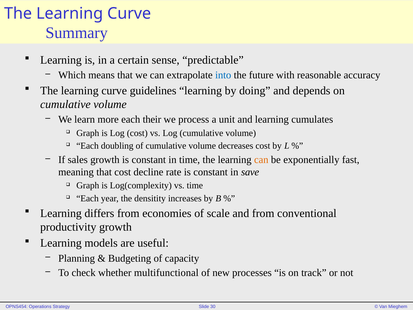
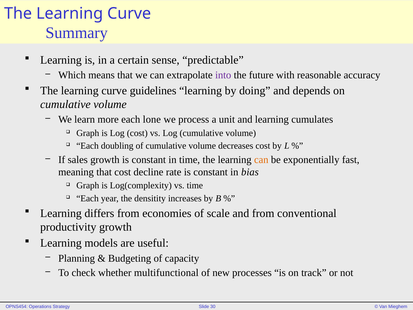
into colour: blue -> purple (223, 75)
their: their -> lone (152, 119)
save: save -> bias (250, 172)
